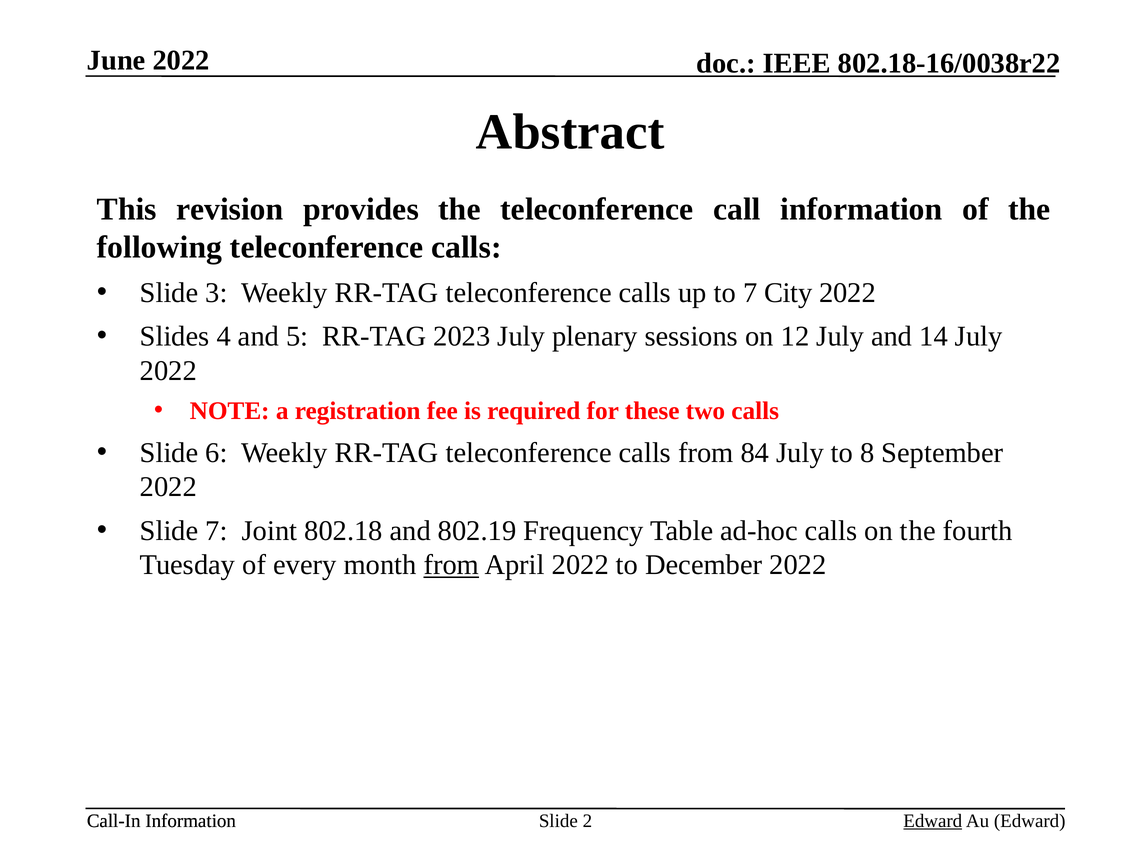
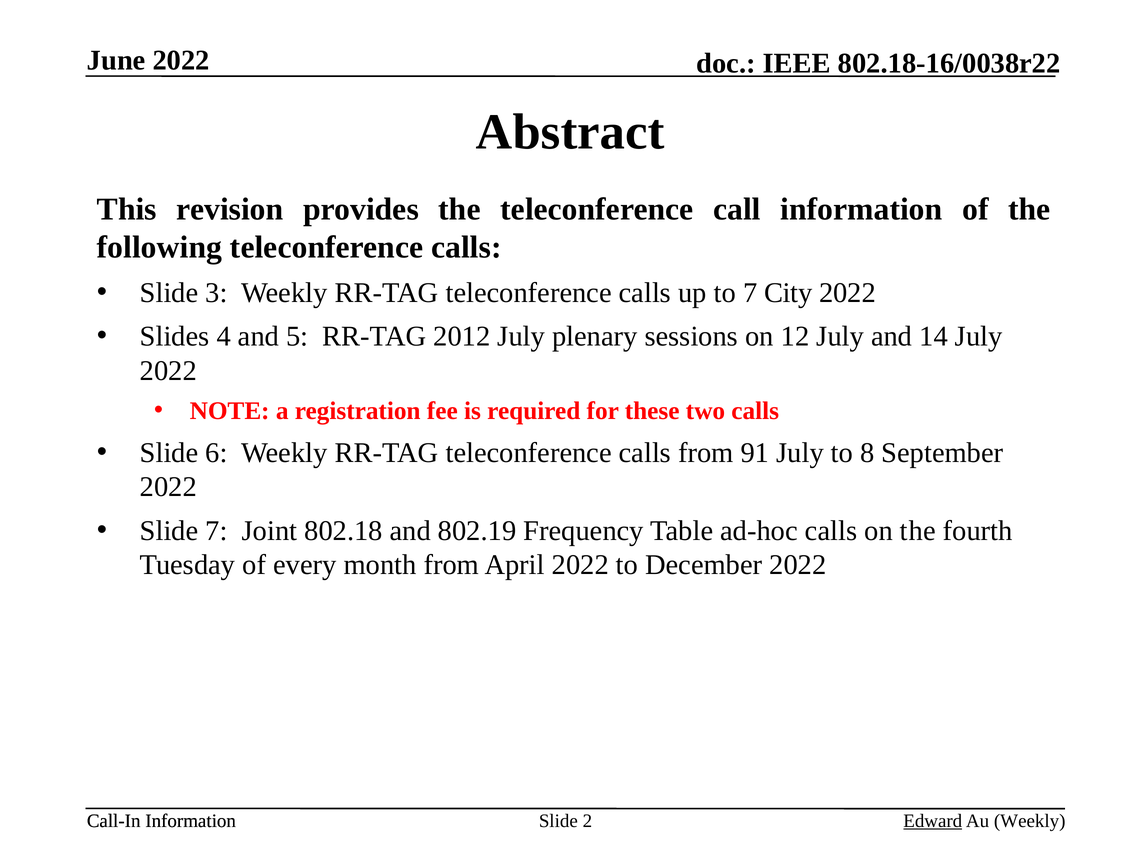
2023: 2023 -> 2012 (462, 336)
84: 84 -> 91 (755, 453)
from underline: present -> none (451, 565)
Au Edward: Edward -> Weekly (1030, 821)
